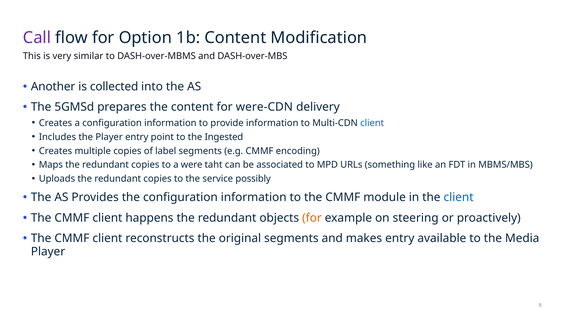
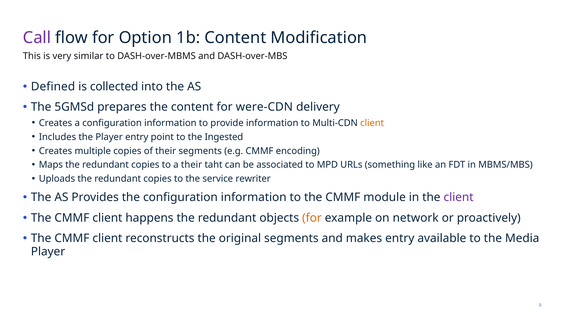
Another: Another -> Defined (53, 87)
client colour: blue -> orange (372, 123)
of label: label -> their (166, 151)
a were: were -> their (192, 165)
possibly: possibly -> rewriter (253, 179)
client colour: blue -> purple (459, 197)
steering: steering -> network (416, 218)
